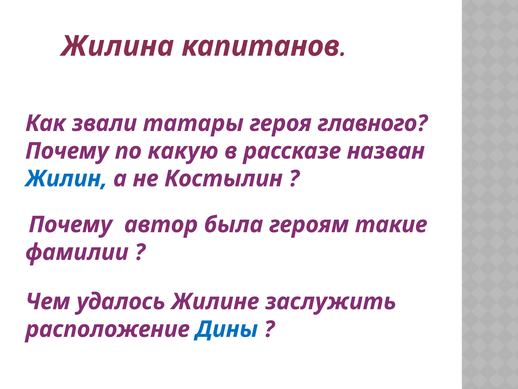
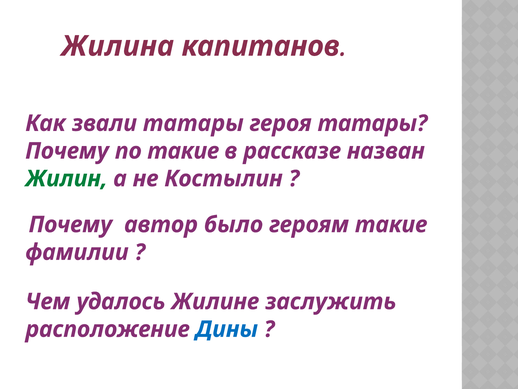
героя главного: главного -> татары (373, 123)
по какую: какую -> такие (183, 151)
Жилин colour: blue -> green (66, 178)
была: была -> было (234, 224)
